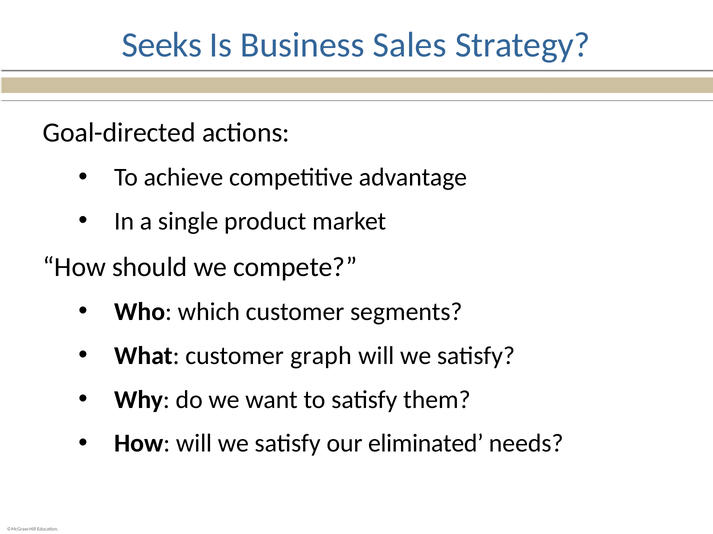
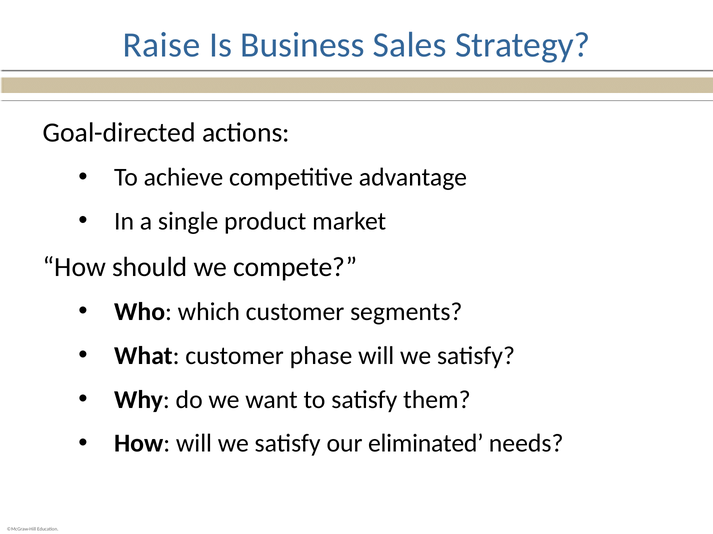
Seeks: Seeks -> Raise (162, 45)
graph: graph -> phase (321, 356)
